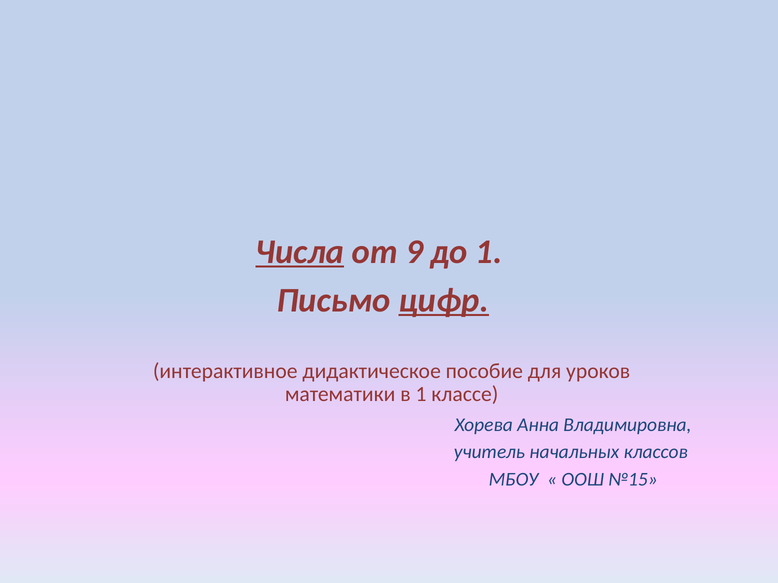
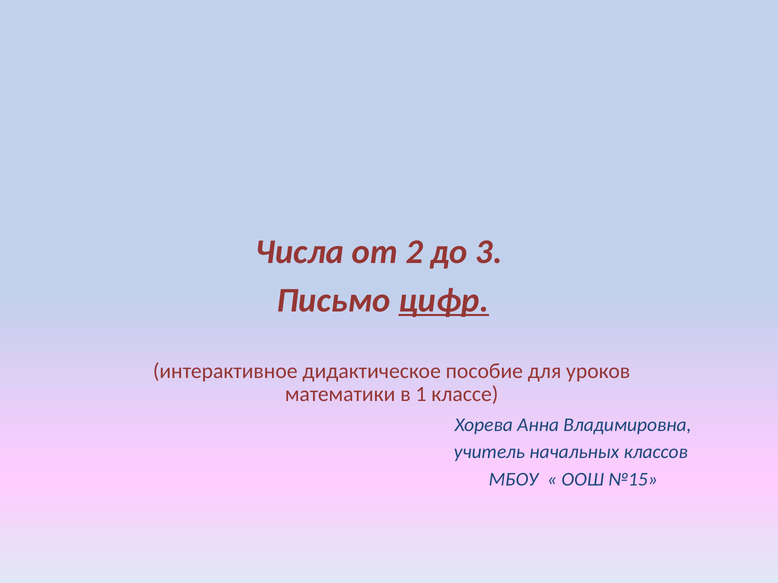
Числа underline: present -> none (300, 252)
9: 9 -> 2 (414, 252)
до 1: 1 -> 3 (489, 252)
